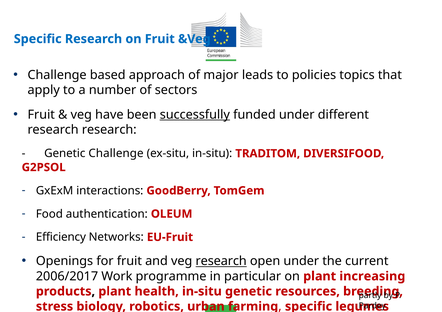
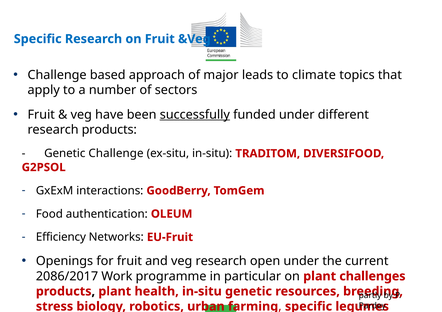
policies: policies -> climate (314, 75)
research research: research -> products (109, 130)
research underline: present -> none (221, 262)
2006/2017: 2006/2017 -> 2086/2017 (67, 277)
increasing: increasing -> challenges (372, 277)
